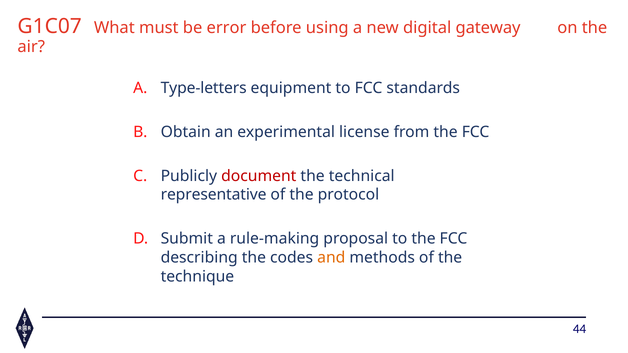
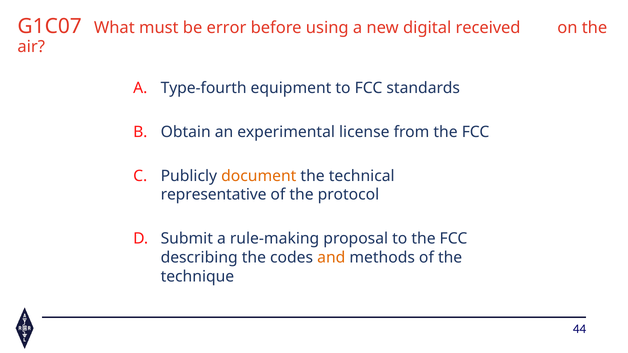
gateway: gateway -> received (488, 28)
Type-letters: Type-letters -> Type-fourth (204, 88)
document colour: red -> orange (259, 176)
